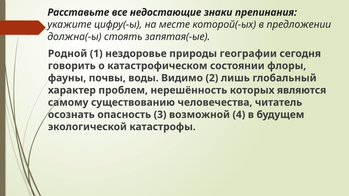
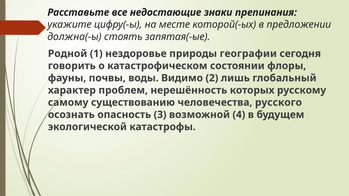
являются: являются -> русскому (302, 90)
читатель: читатель -> русского (278, 103)
